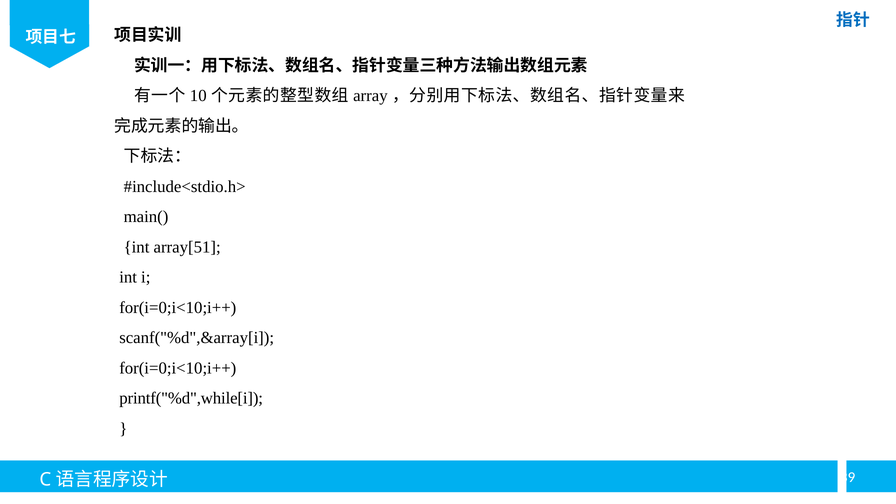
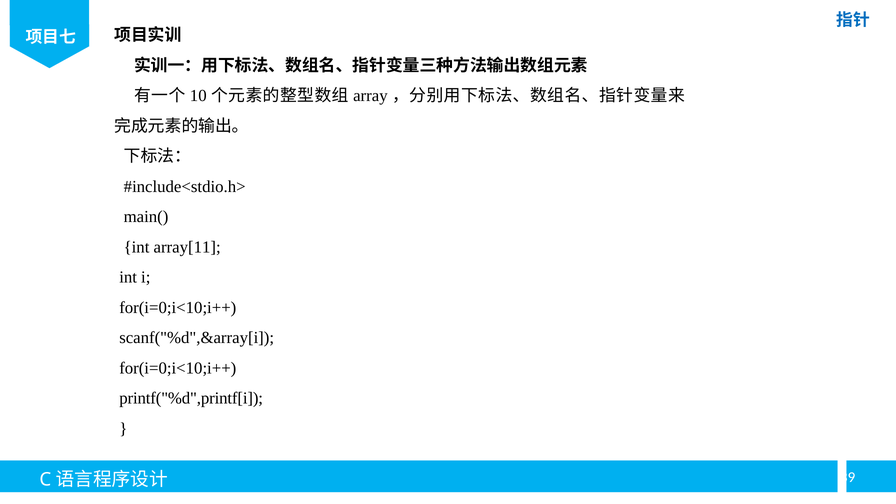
array[51: array[51 -> array[11 (187, 247)
printf("%d",while[i: printf("%d",while[i -> printf("%d",printf[i (191, 398)
